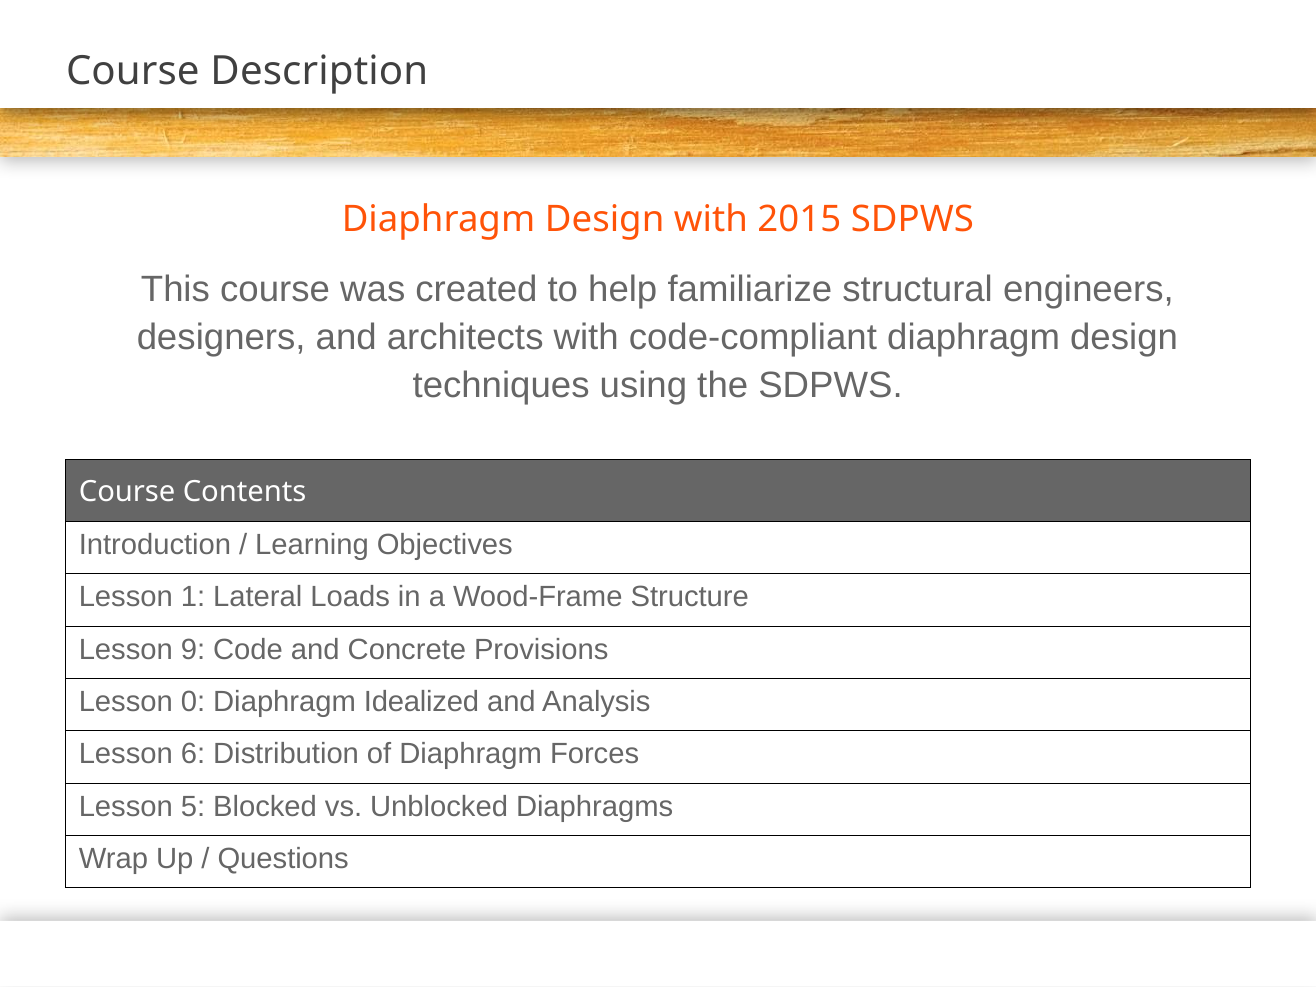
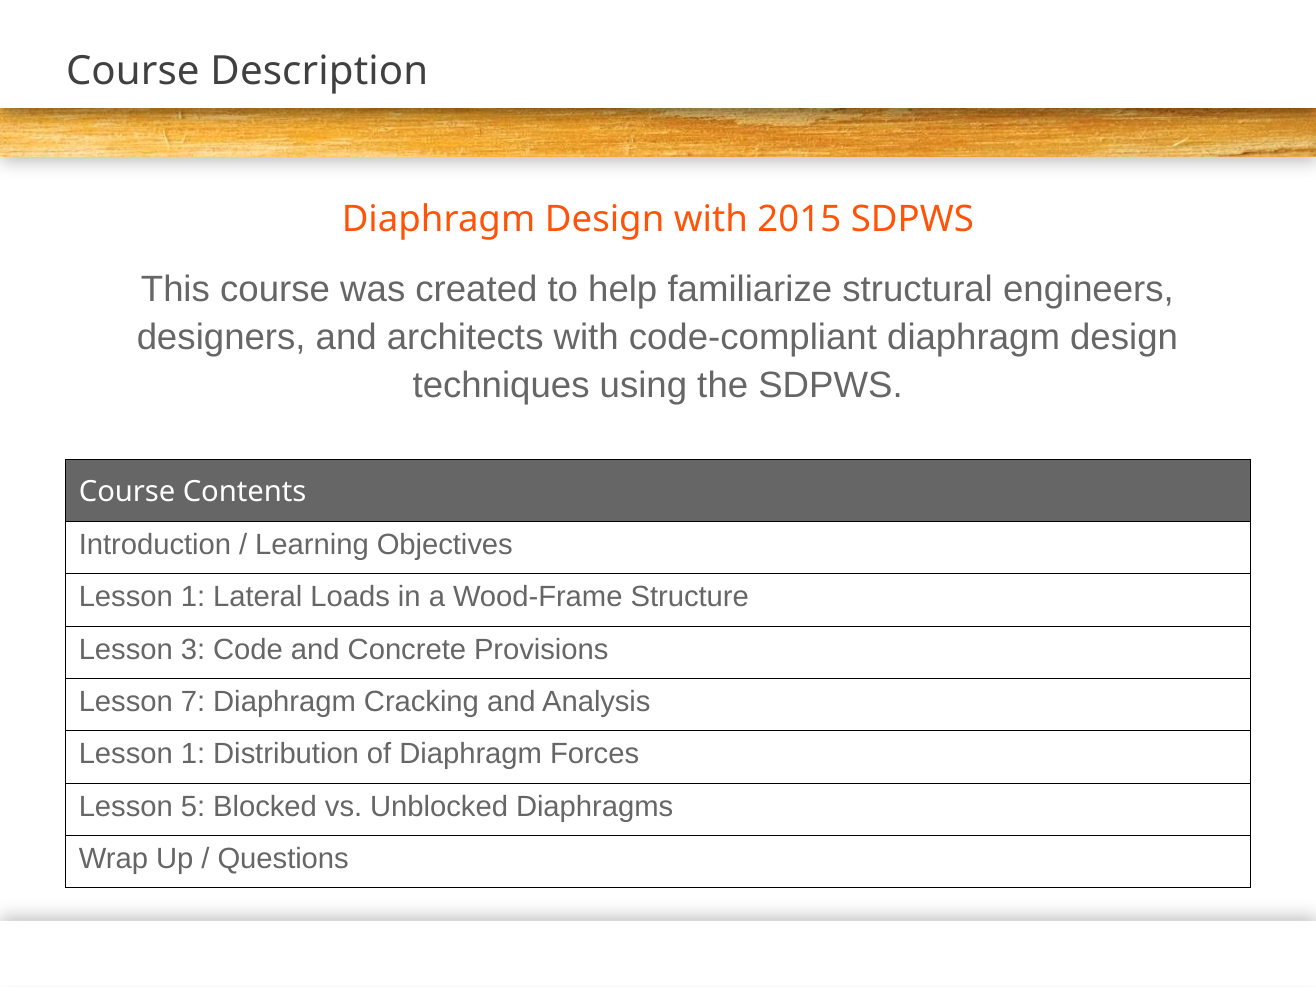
9: 9 -> 3 (193, 649)
0: 0 -> 7 (193, 702)
Idealized: Idealized -> Cracking (421, 702)
6: 6 -> 1 (193, 754)
